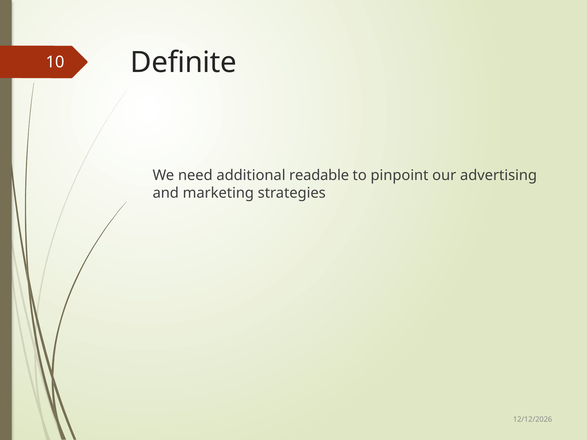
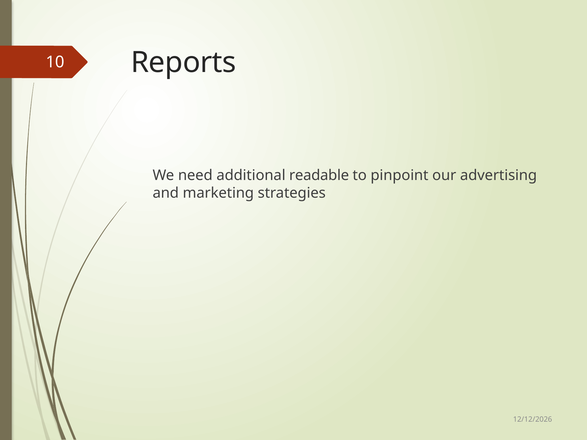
Definite: Definite -> Reports (184, 63)
